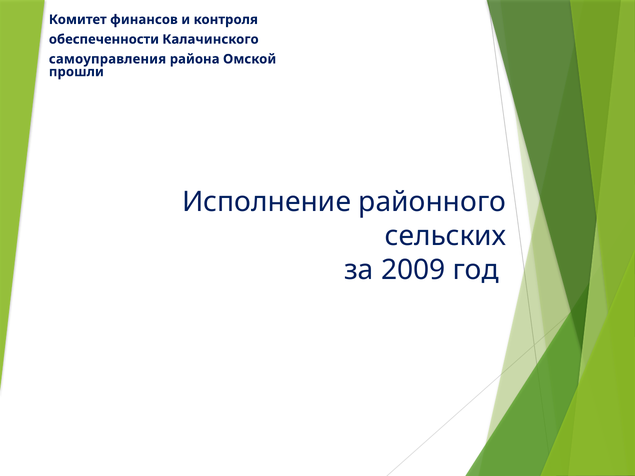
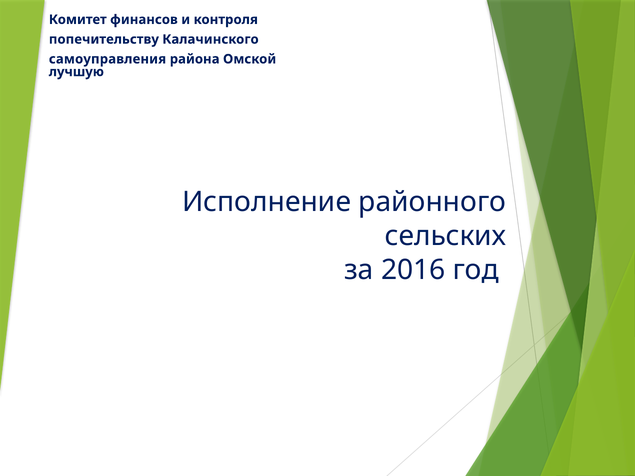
обеспеченности: обеспеченности -> попечительству (104, 39)
прошли: прошли -> лучшую (76, 72)
2009: 2009 -> 2016 (413, 270)
